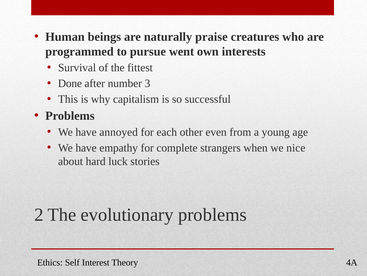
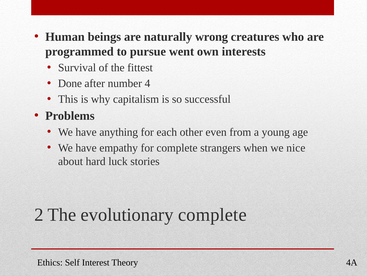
praise: praise -> wrong (212, 37)
3: 3 -> 4 (147, 83)
annoyed: annoyed -> anything (119, 132)
evolutionary problems: problems -> complete (212, 214)
